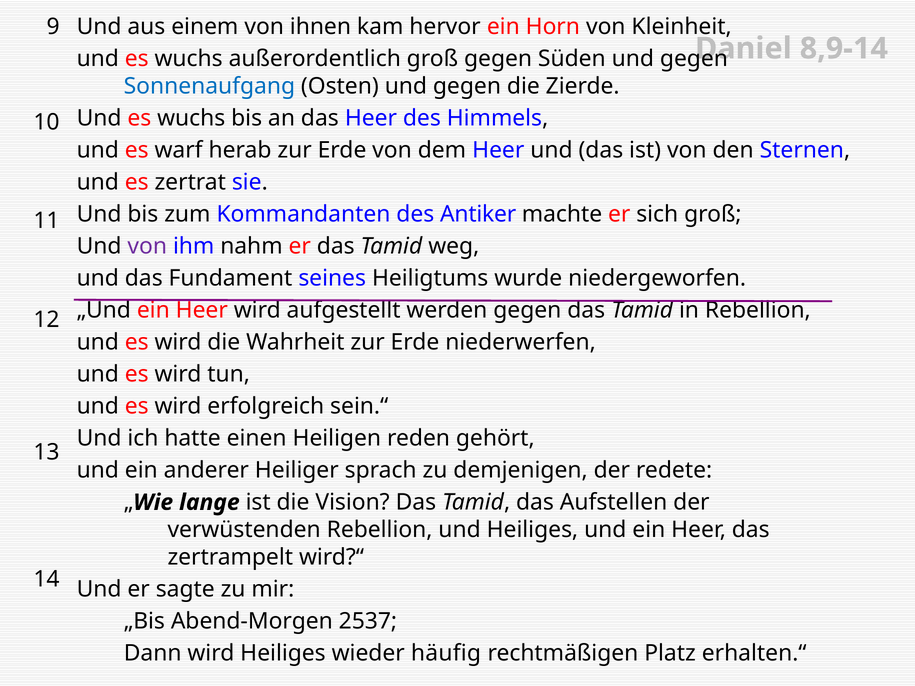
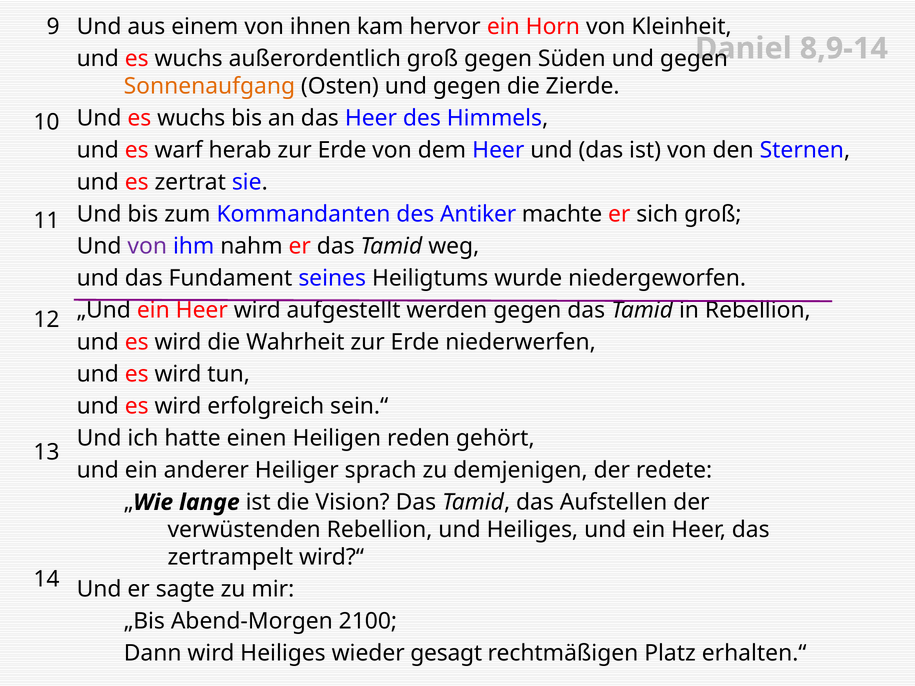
Sonnenaufgang colour: blue -> orange (209, 86)
2537: 2537 -> 2100 (368, 621)
häufig: häufig -> gesagt (446, 654)
